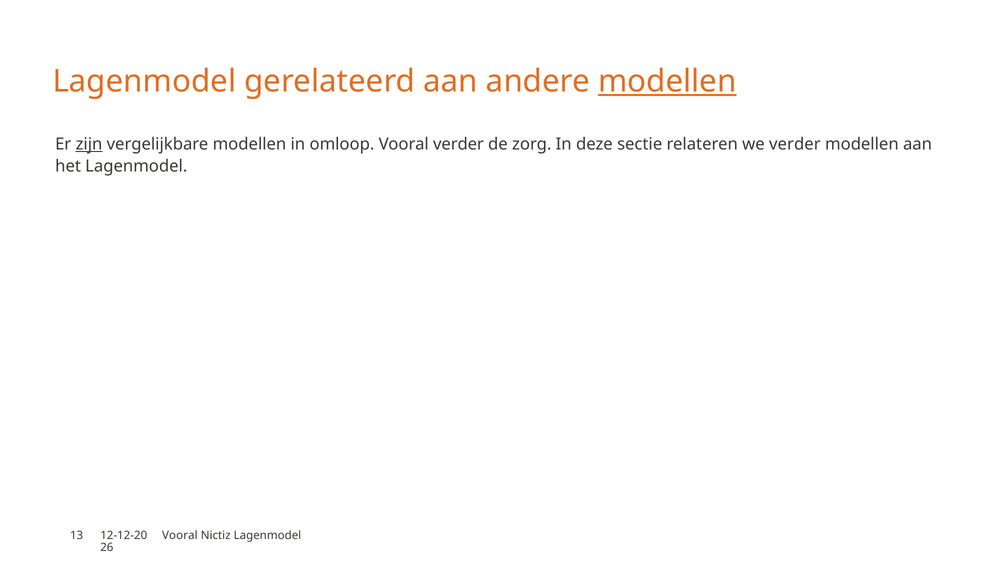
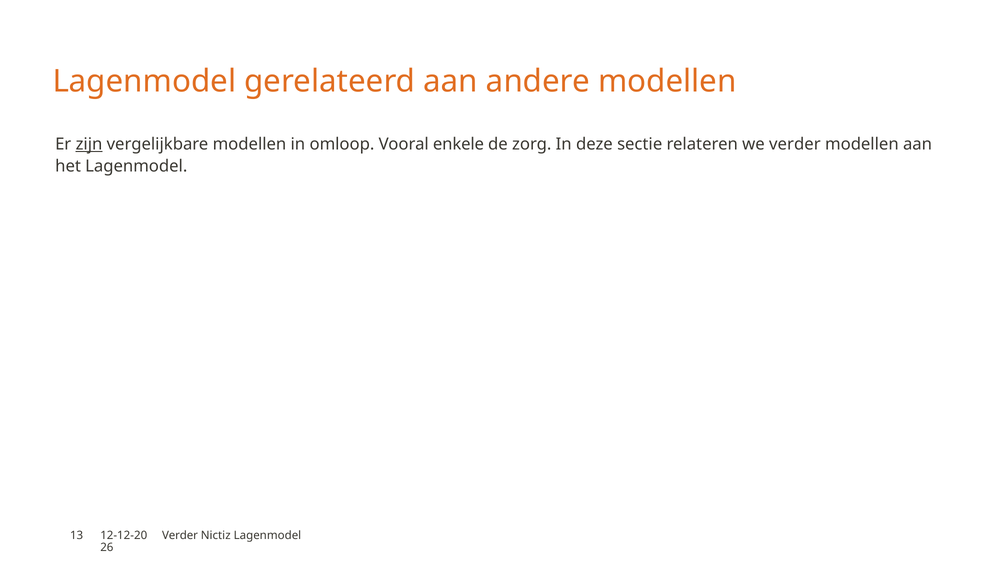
modellen underline: present -> none (667, 81)
Vooral verder: verder -> enkele (458, 144)
Vooral: Vooral -> Verder (180, 535)
